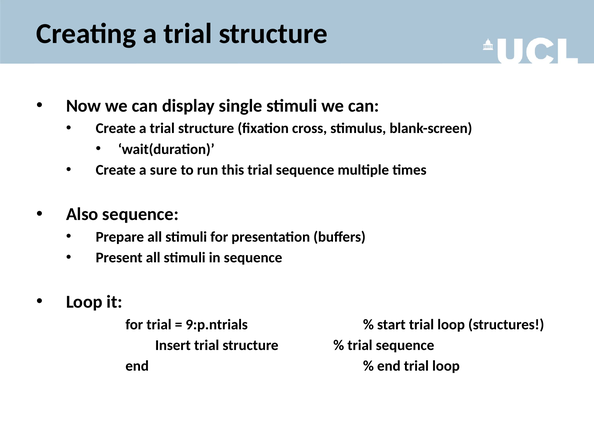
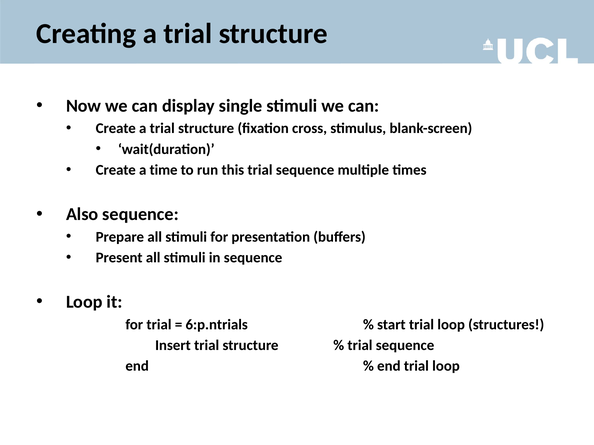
sure: sure -> time (164, 170)
9:p.ntrials: 9:p.ntrials -> 6:p.ntrials (217, 325)
